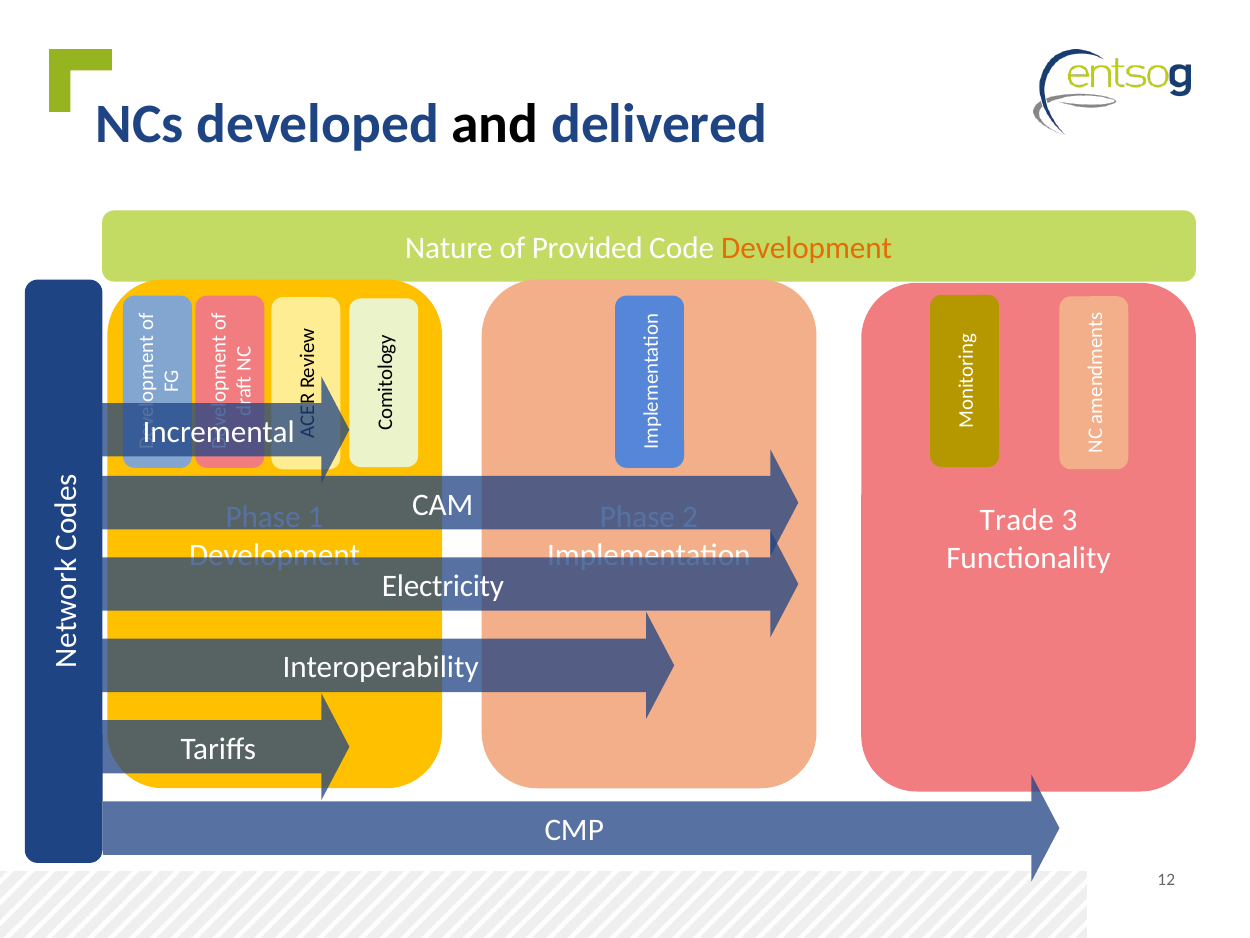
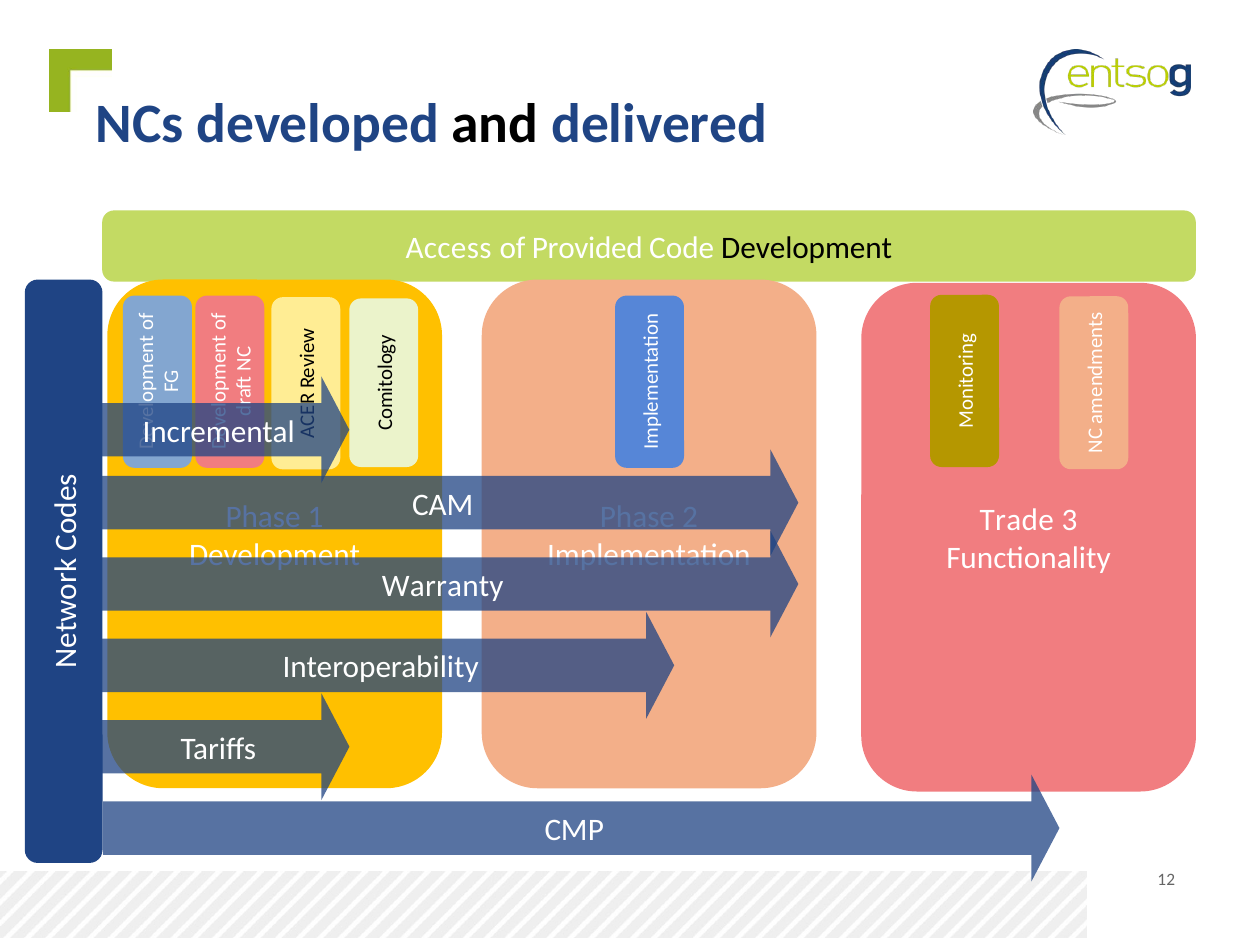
Nature: Nature -> Access (449, 248)
Development colour: orange -> black (807, 248)
Electricity: Electricity -> Warranty (443, 586)
